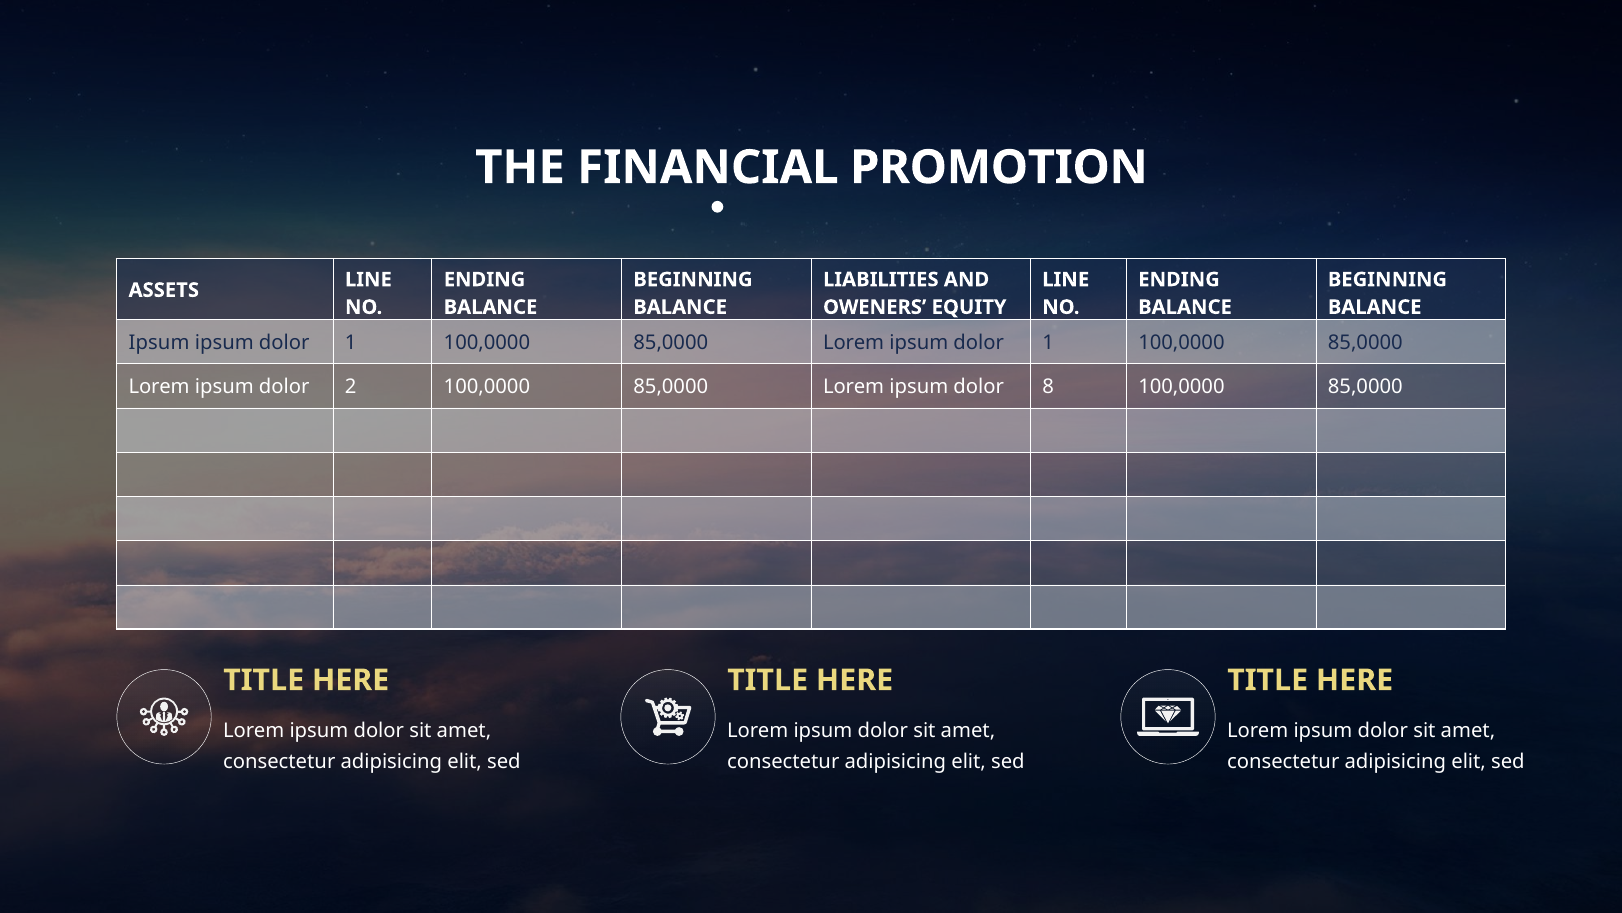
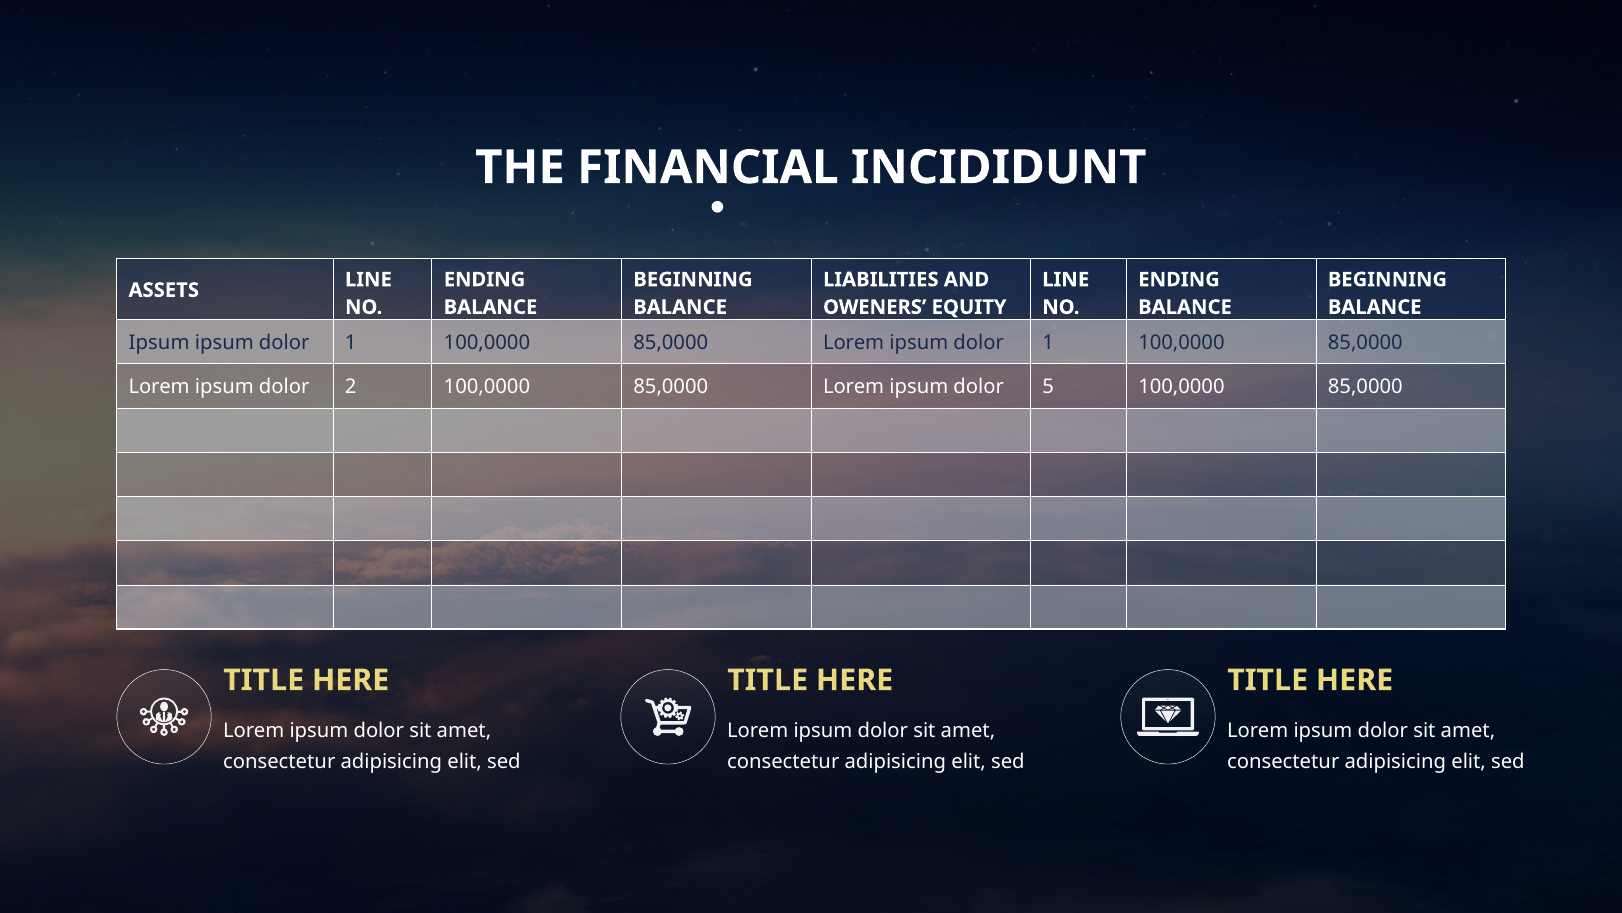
PROMOTION: PROMOTION -> INCIDIDUNT (999, 167)
8: 8 -> 5 (1048, 387)
